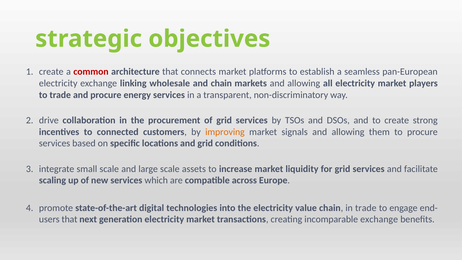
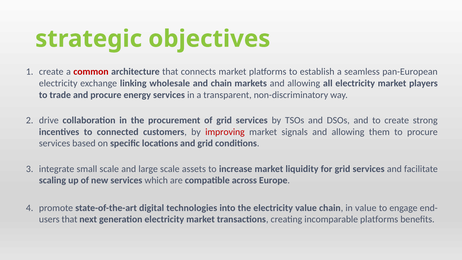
improving colour: orange -> red (225, 132)
in trade: trade -> value (366, 208)
incomparable exchange: exchange -> platforms (379, 219)
